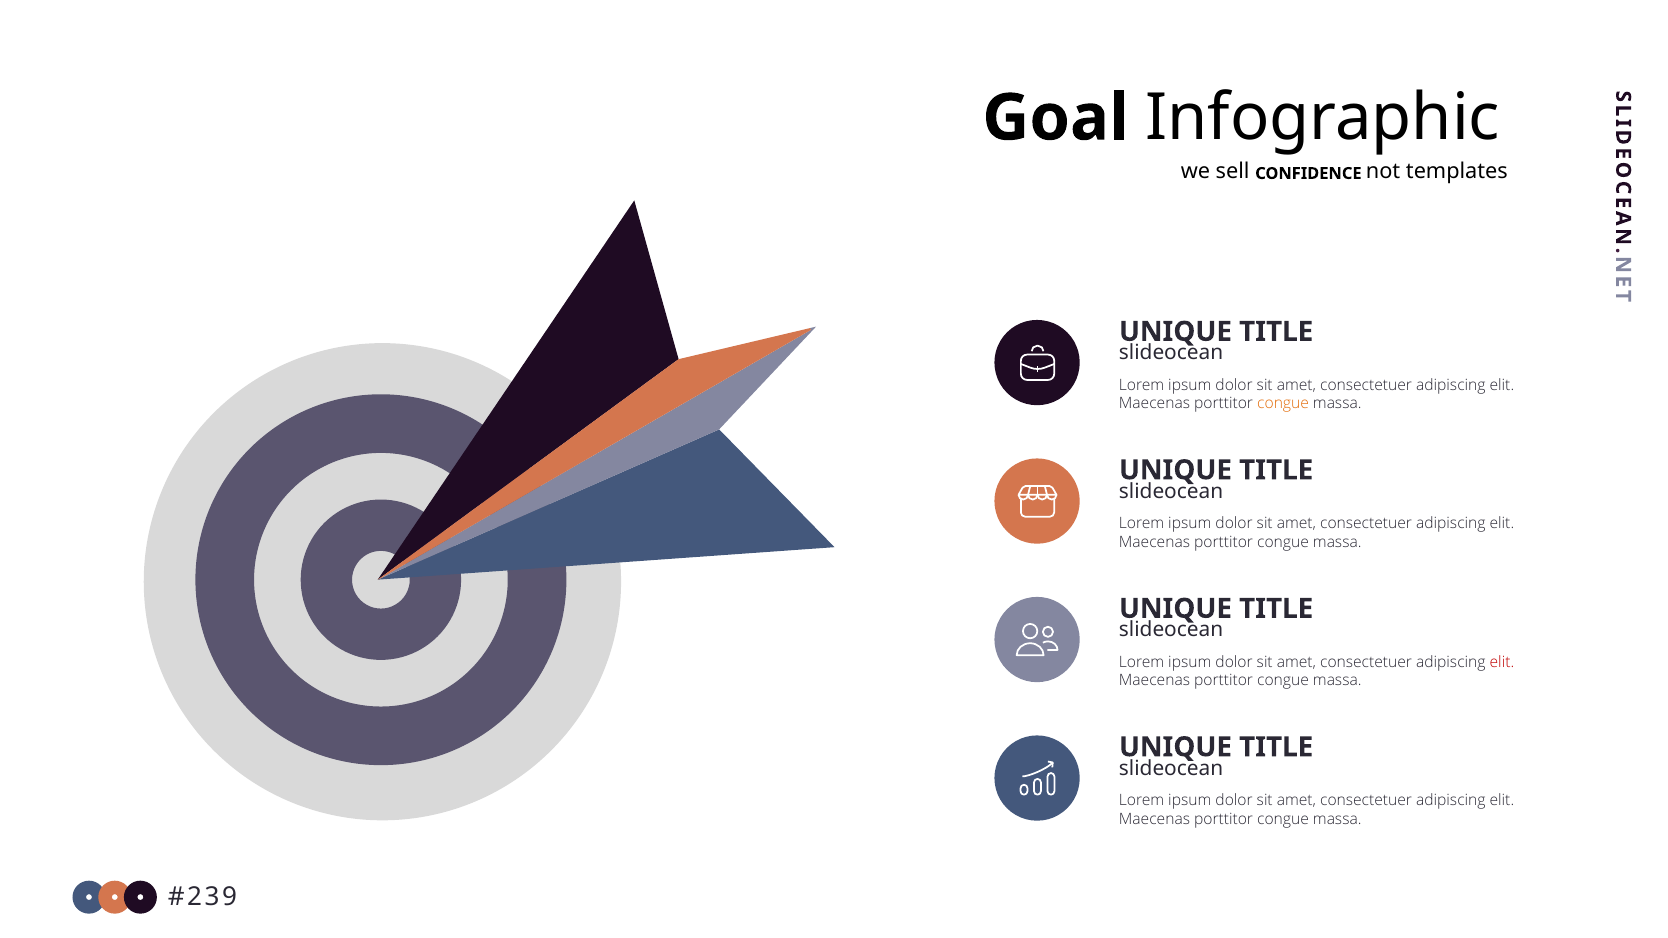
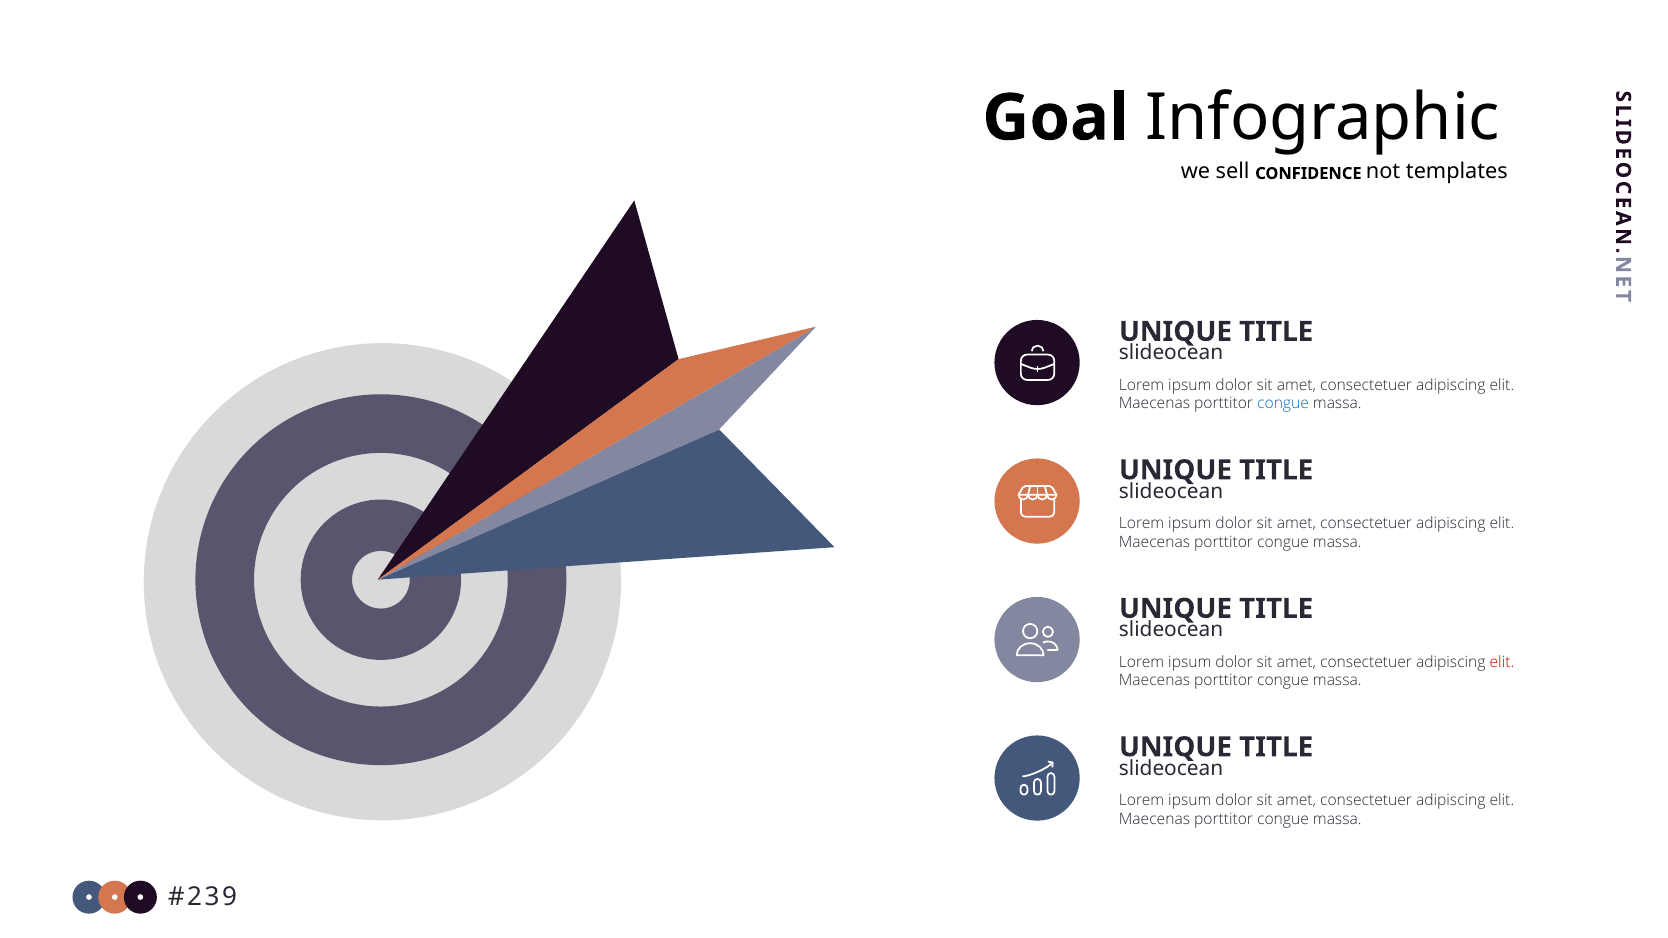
congue colour: orange -> blue (1283, 404)
